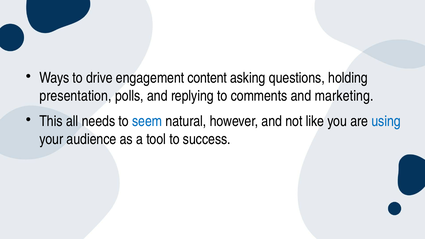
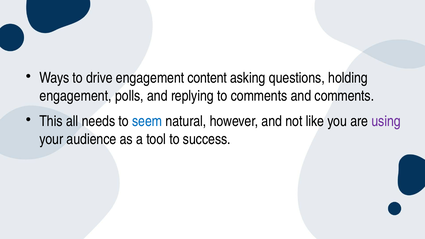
presentation: presentation -> engagement (76, 96)
and marketing: marketing -> comments (344, 96)
using colour: blue -> purple (386, 121)
